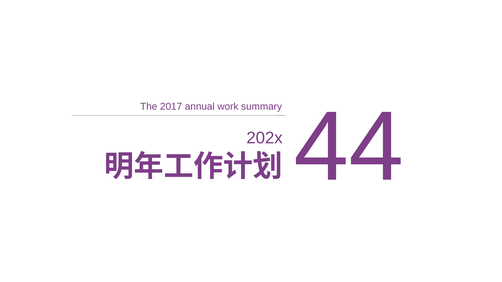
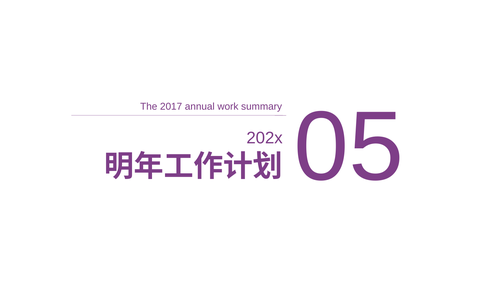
44: 44 -> 05 (349, 147)
